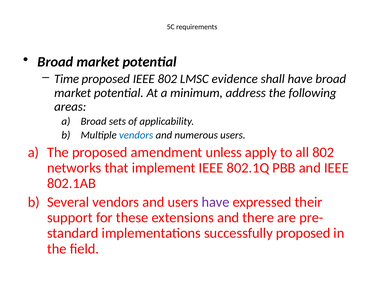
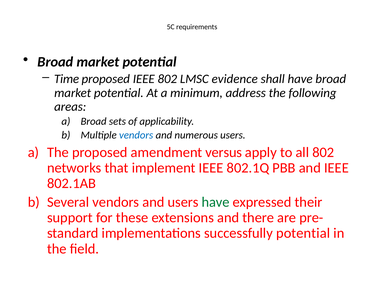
unless: unless -> versus (224, 152)
have colour: purple -> green (216, 202)
successfully proposed: proposed -> potential (303, 233)
